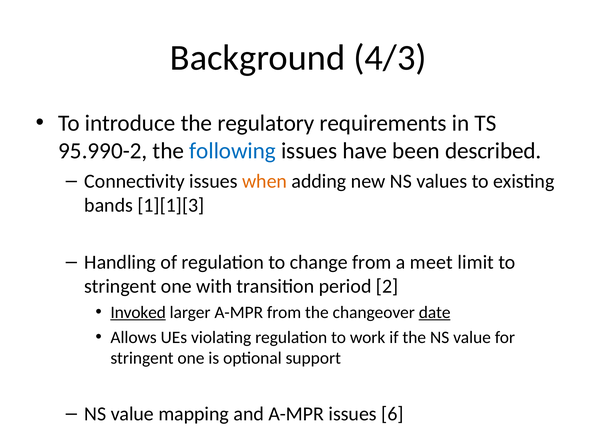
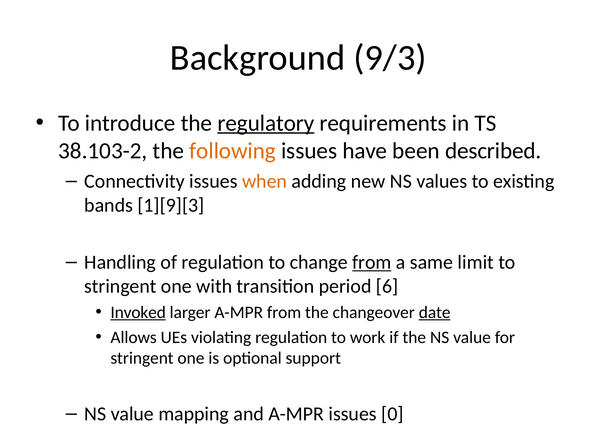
4/3: 4/3 -> 9/3 (390, 58)
regulatory underline: none -> present (266, 123)
95.990-2: 95.990-2 -> 38.103-2 (103, 151)
following colour: blue -> orange (233, 151)
1][1][3: 1][1][3 -> 1][9][3 (171, 205)
from underline: none -> present (372, 262)
meet: meet -> same (431, 262)
2: 2 -> 6 (387, 286)
6: 6 -> 0 (392, 414)
